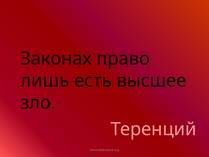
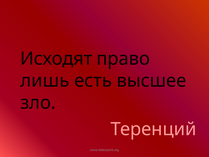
Законах: Законах -> Исходят (56, 59)
